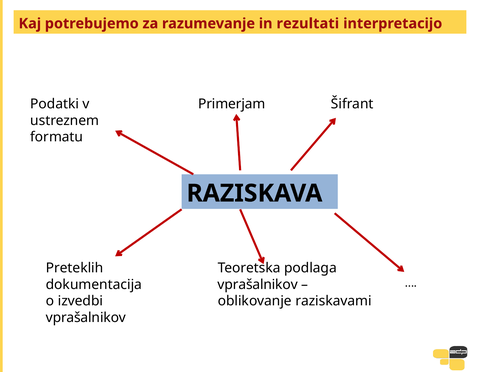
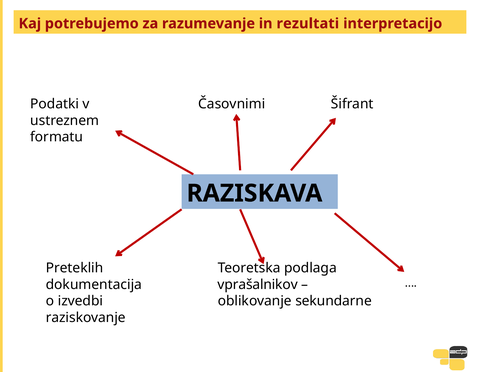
Primerjam: Primerjam -> Časovnimi (232, 104)
raziskavami: raziskavami -> sekundarne (334, 301)
vprašalnikov: vprašalnikov -> raziskovanje (86, 318)
